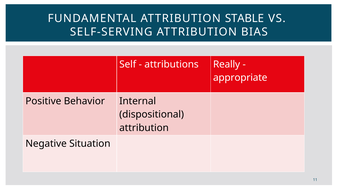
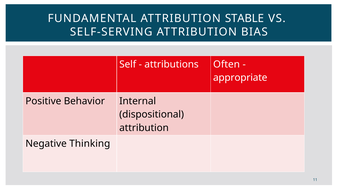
Really: Really -> Often (227, 64)
Situation: Situation -> Thinking (90, 144)
